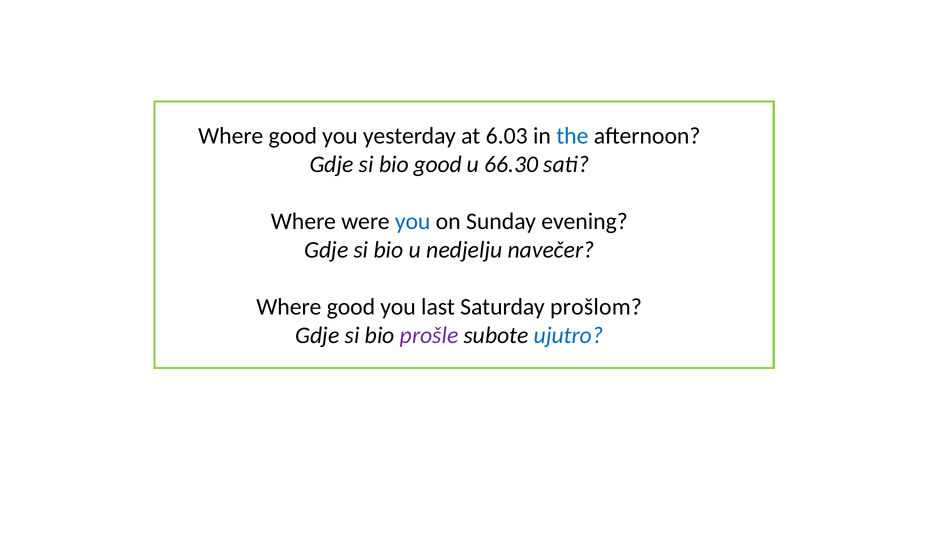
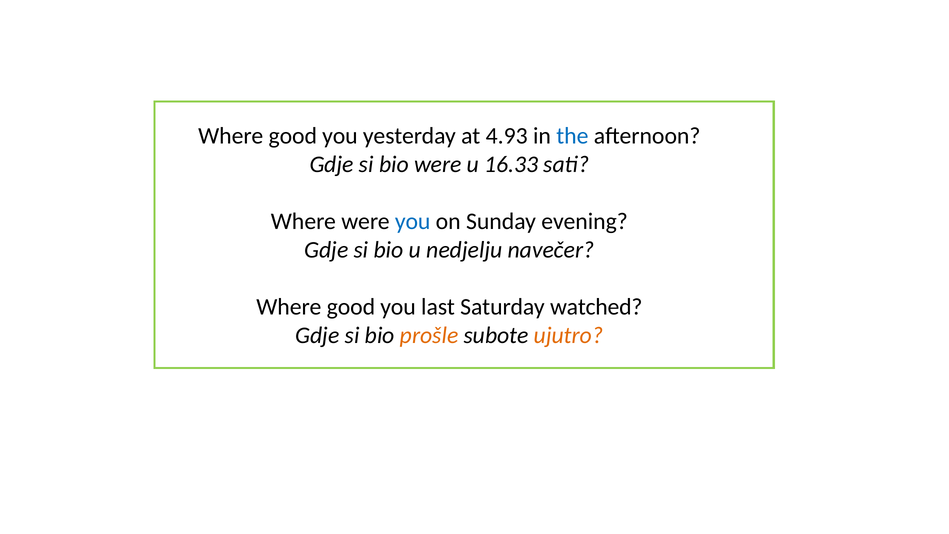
6.03: 6.03 -> 4.93 (507, 136)
bio good: good -> were (438, 164)
66.30: 66.30 -> 16.33 (511, 164)
prošlom: prošlom -> watched (596, 307)
prošle colour: purple -> orange (429, 335)
ujutro colour: blue -> orange (569, 335)
